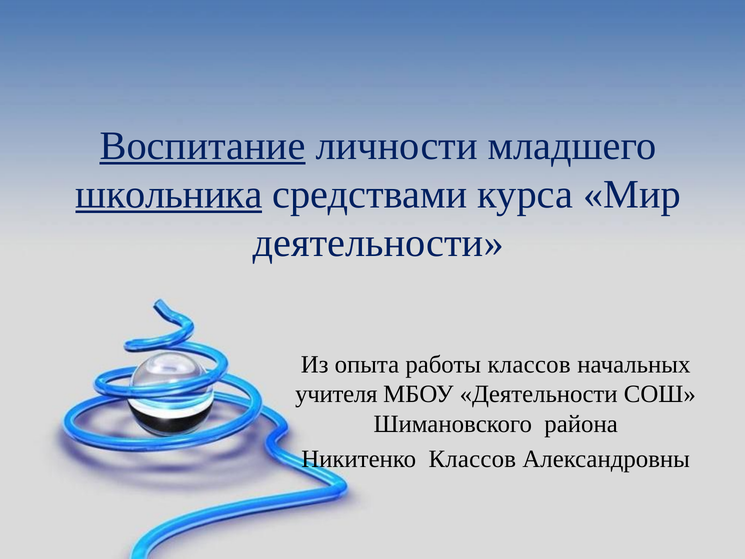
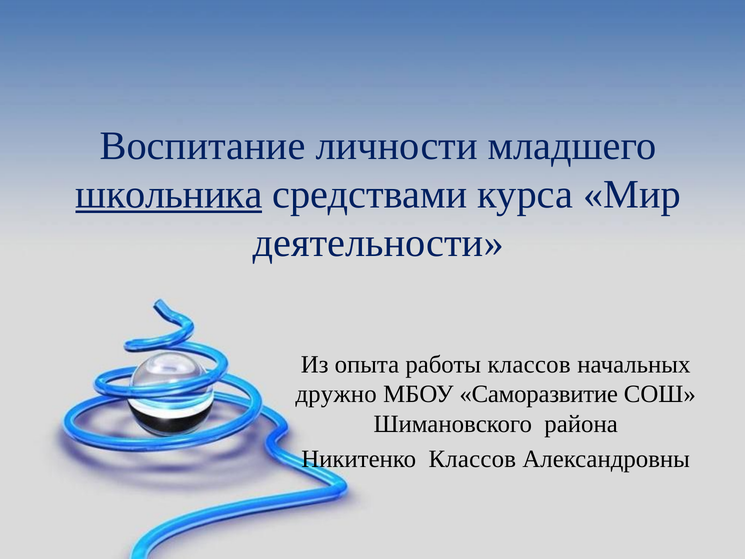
Воспитание underline: present -> none (203, 146)
учителя: учителя -> дружно (336, 394)
МБОУ Деятельности: Деятельности -> Саморазвитие (539, 394)
